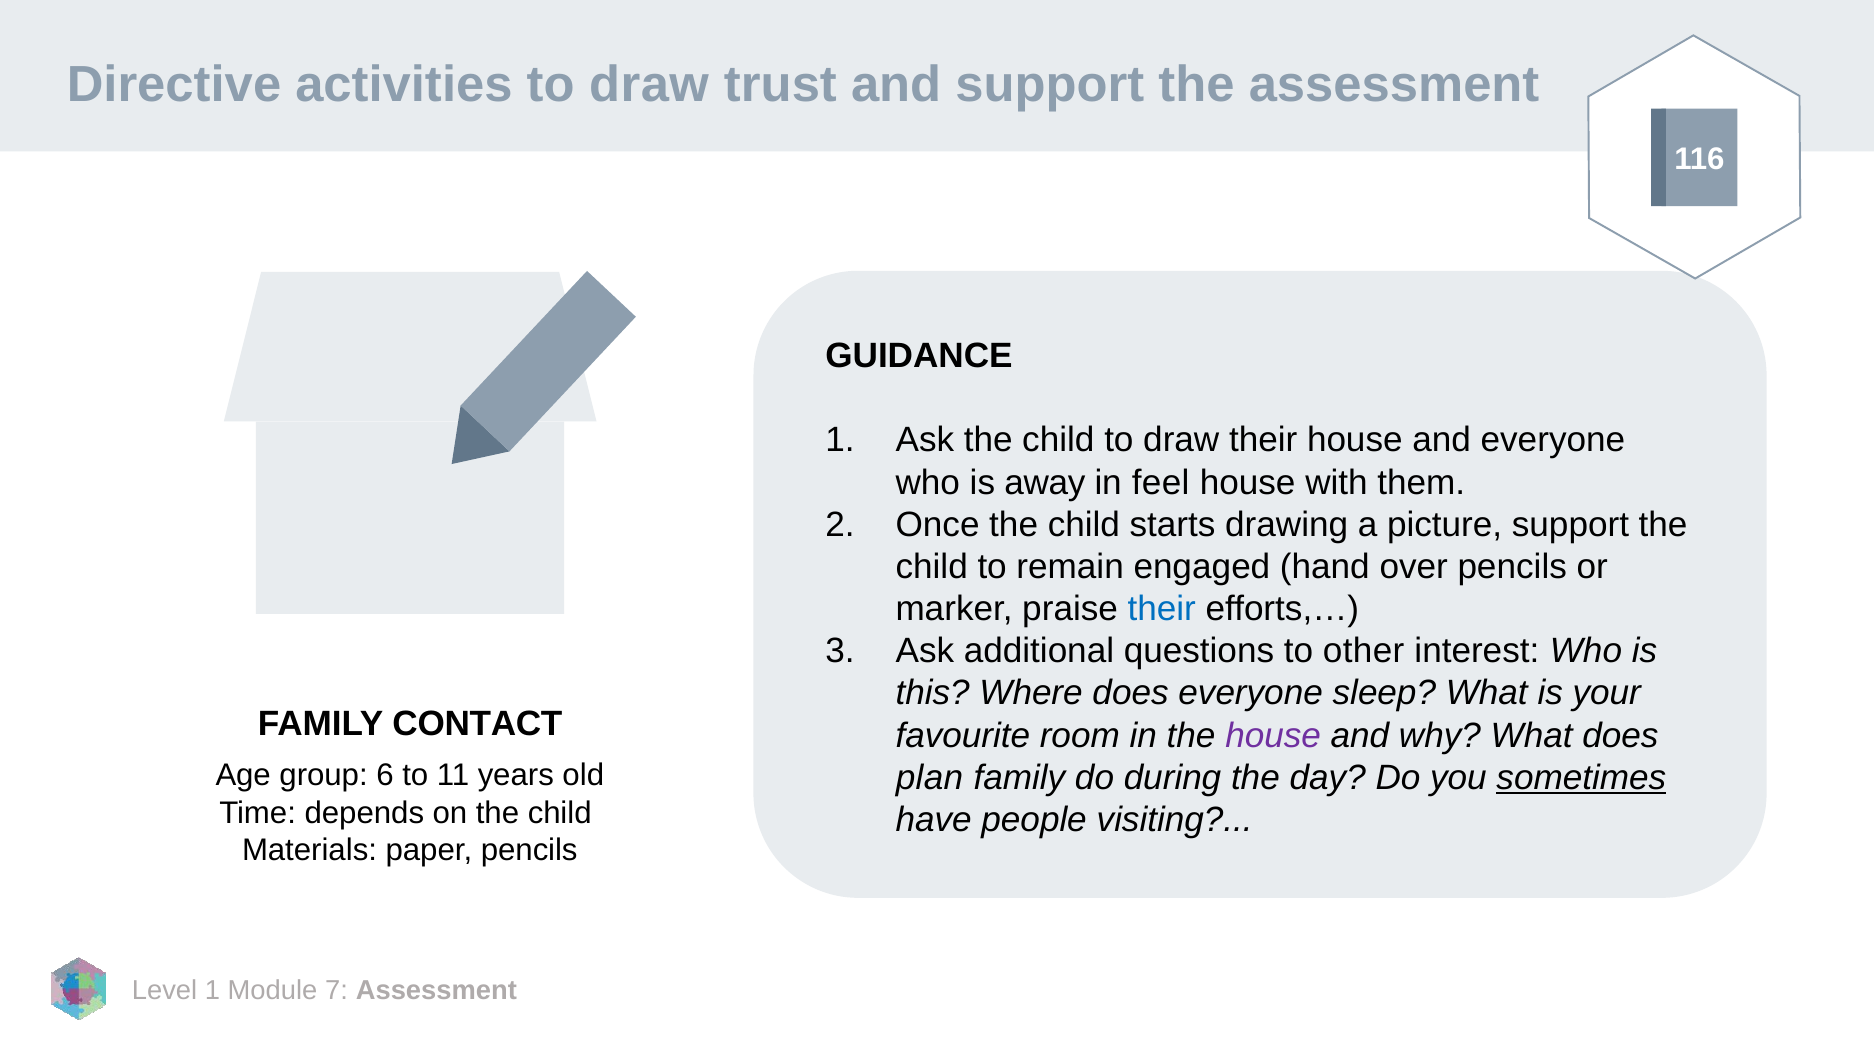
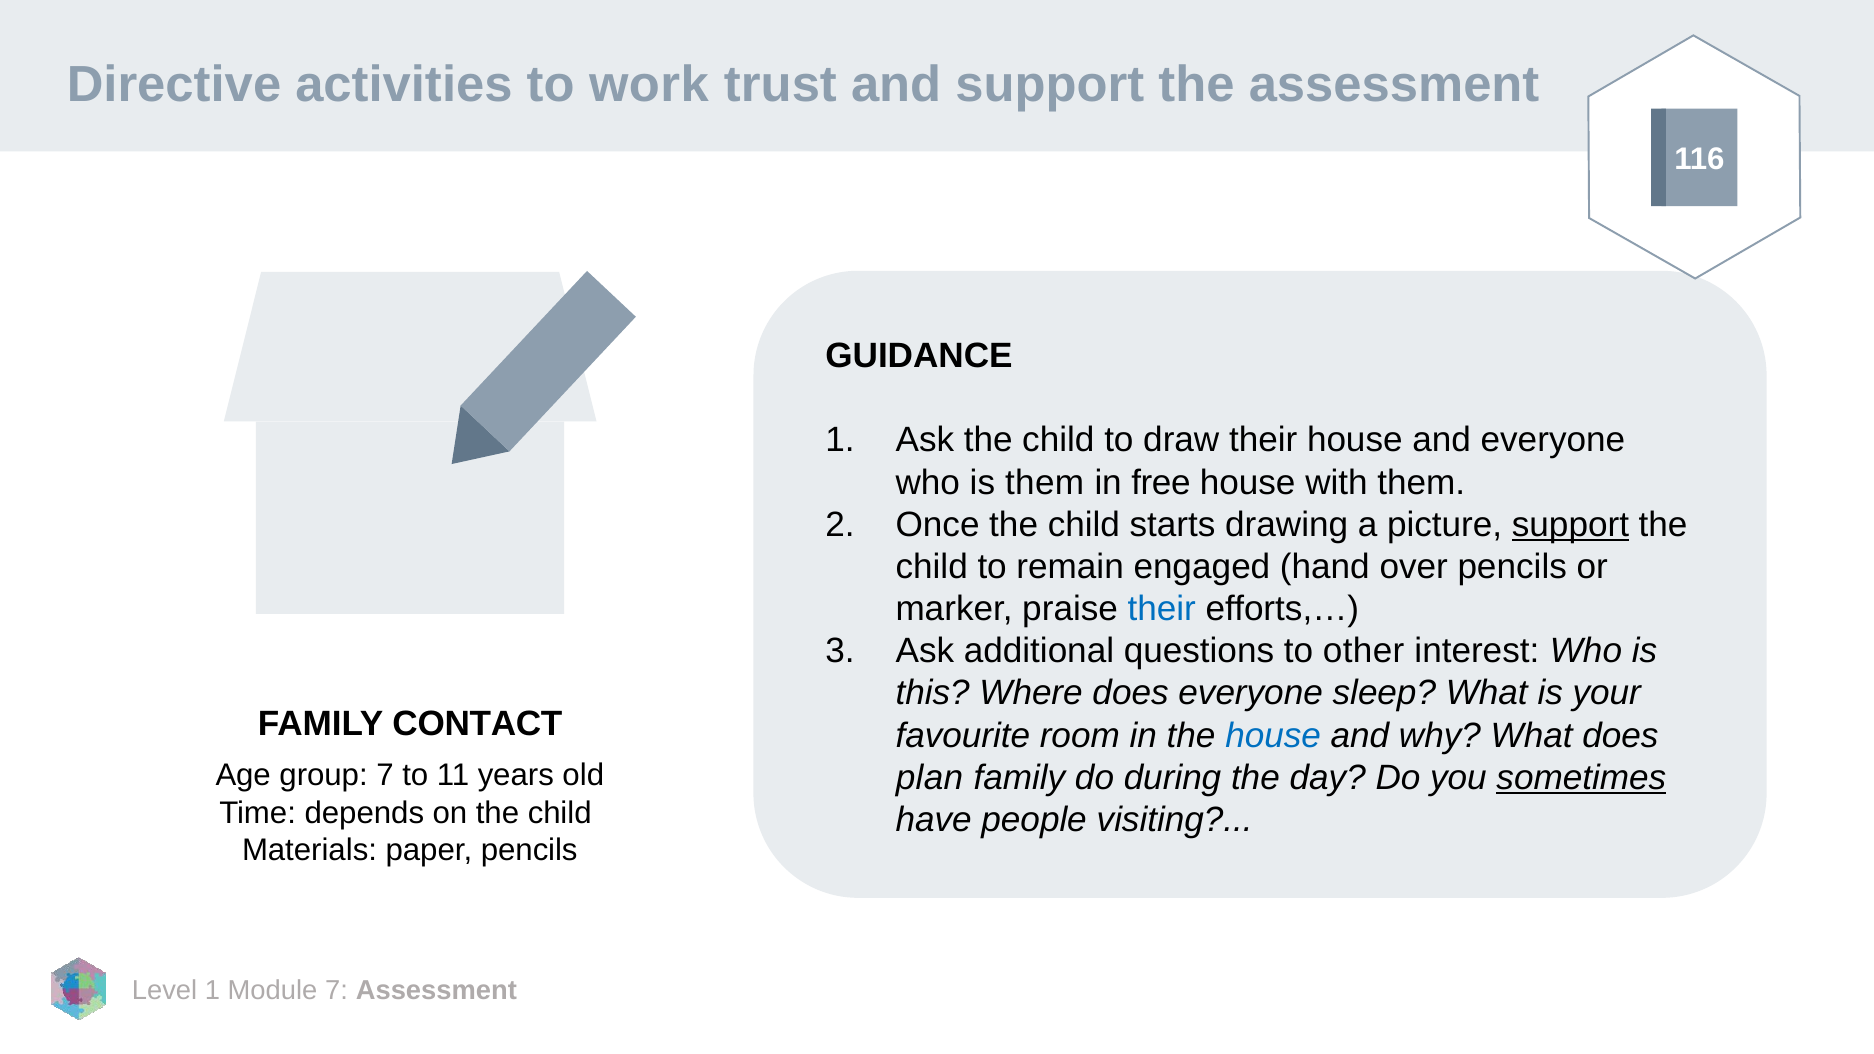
activities to draw: draw -> work (649, 85)
is away: away -> them (1045, 483)
feel: feel -> free (1161, 483)
support underline: none -> present (1570, 525)
house colour: purple -> blue (1273, 736)
group 6: 6 -> 7 (385, 776)
